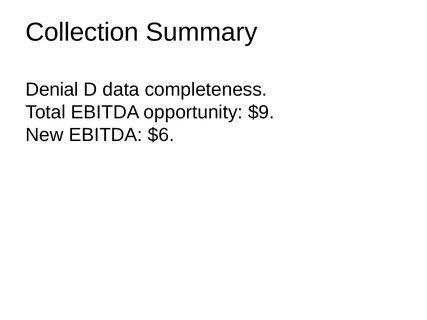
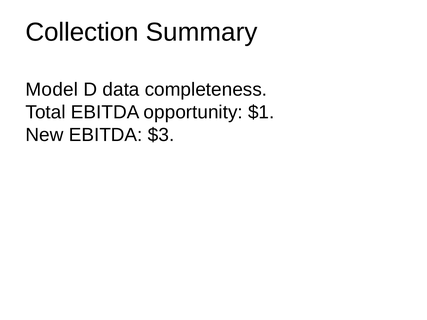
Denial: Denial -> Model (52, 90)
$9: $9 -> $1 (261, 112)
$6: $6 -> $3 (161, 135)
